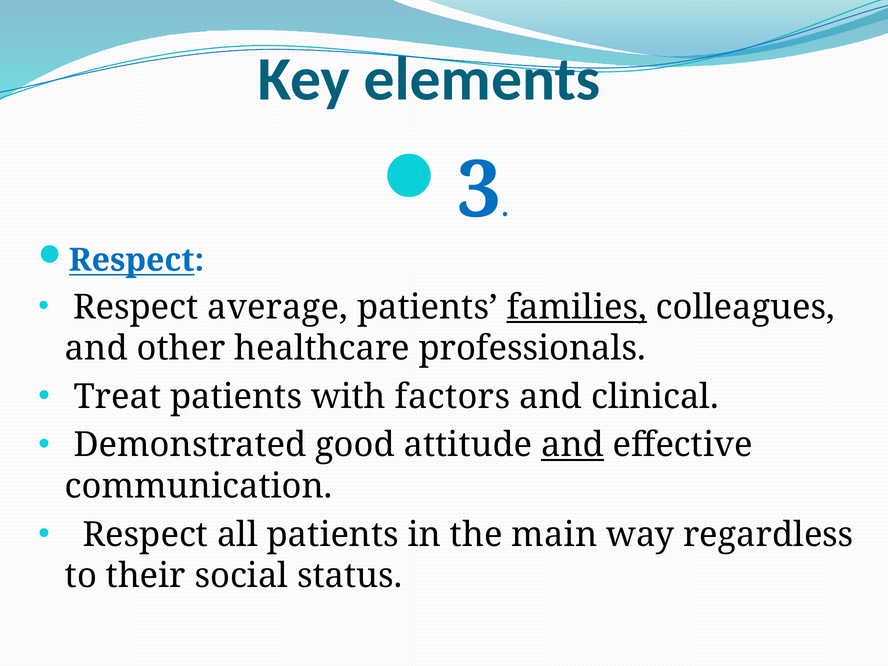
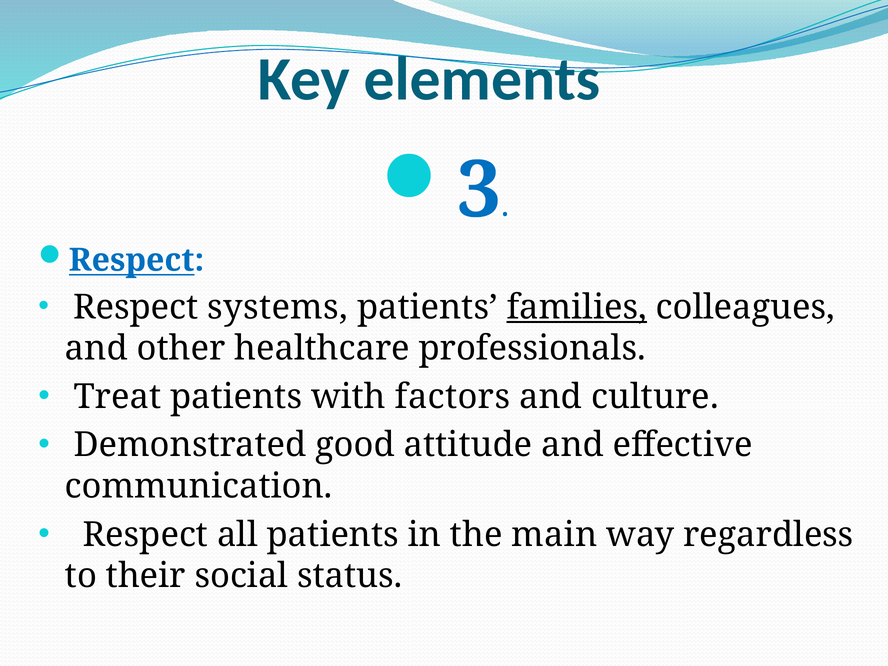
average: average -> systems (278, 307)
clinical: clinical -> culture (655, 397)
and underline: present -> none (573, 445)
